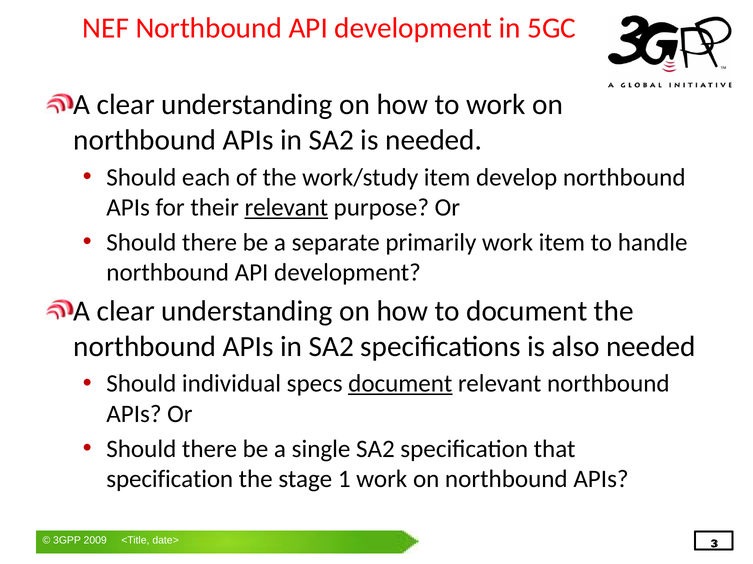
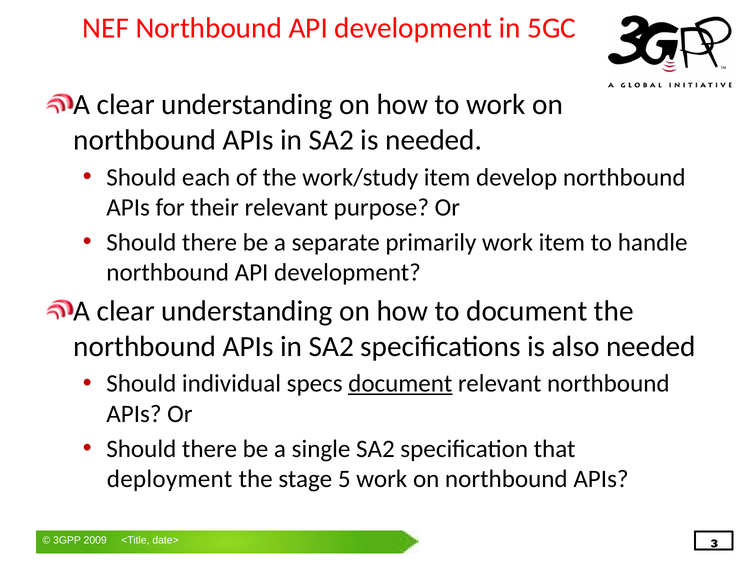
relevant underline: present -> none (286, 208)
specification: specification -> deployment (170, 480)
1: 1 -> 5 (344, 480)
